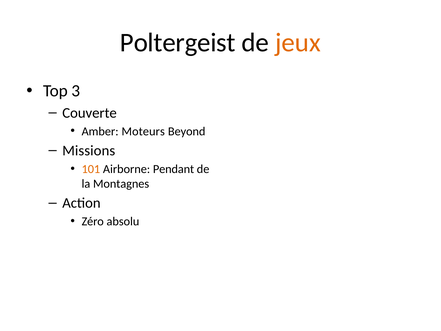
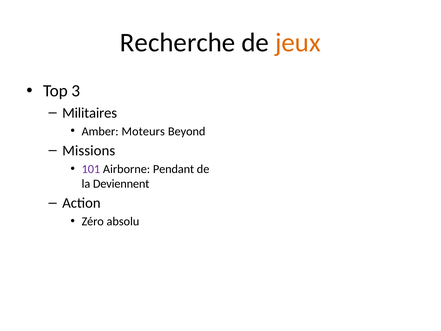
Poltergeist: Poltergeist -> Recherche (178, 43)
Couverte: Couverte -> Militaires (90, 113)
101 colour: orange -> purple (91, 169)
Montagnes: Montagnes -> Deviennent (121, 184)
